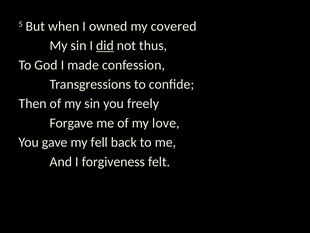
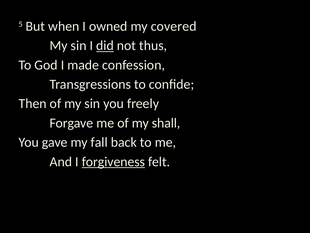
love: love -> shall (166, 123)
fell: fell -> fall (99, 142)
forgiveness underline: none -> present (113, 161)
